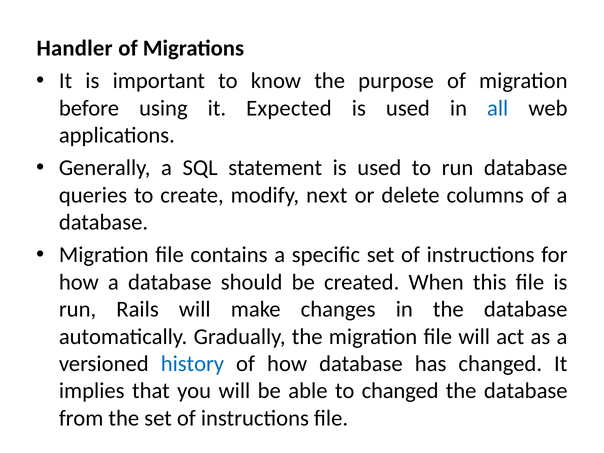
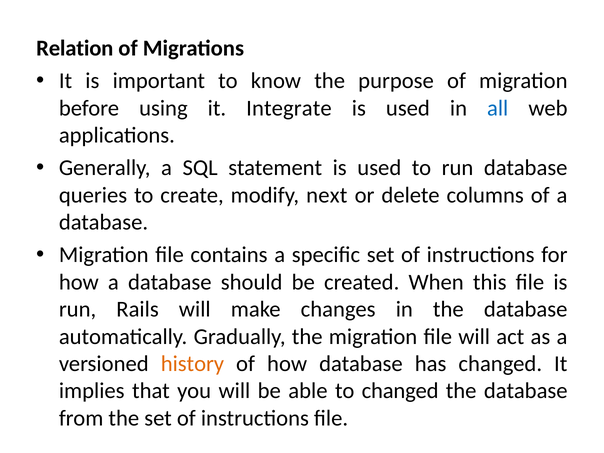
Handler: Handler -> Relation (75, 48)
Expected: Expected -> Integrate (289, 108)
history colour: blue -> orange (192, 364)
